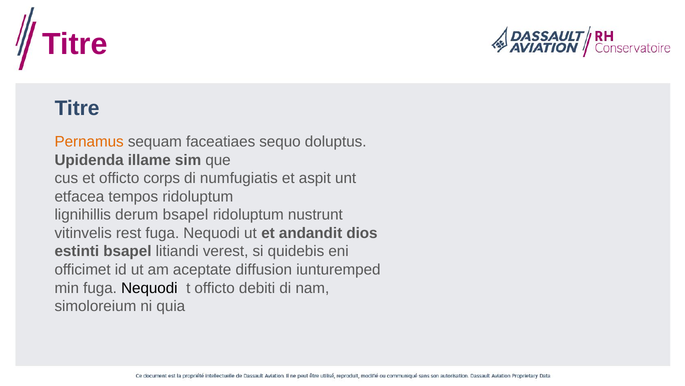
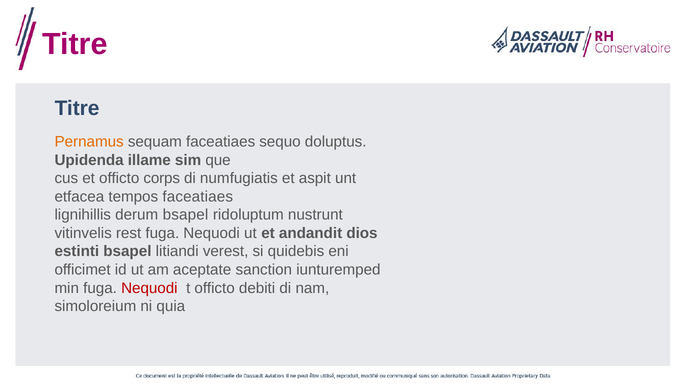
tempos ridoluptum: ridoluptum -> faceatiaes (198, 196)
diffusion: diffusion -> sanction (264, 269)
Nequodi colour: black -> red (149, 288)
